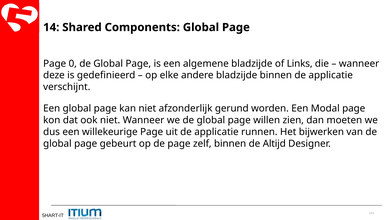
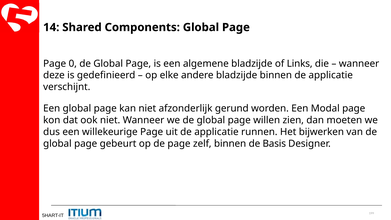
Altijd: Altijd -> Basis (274, 144)
